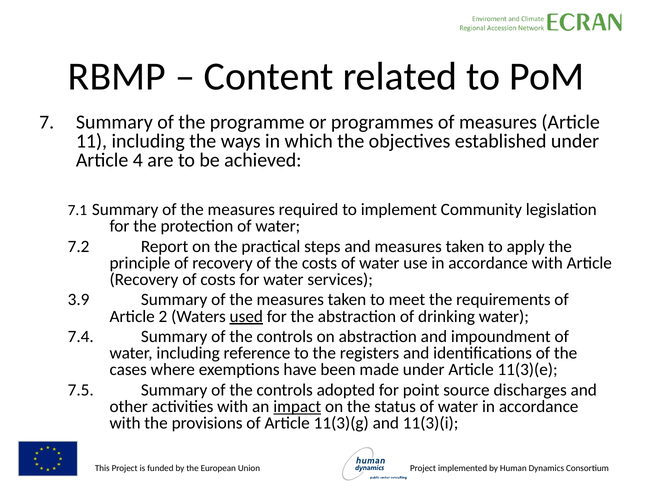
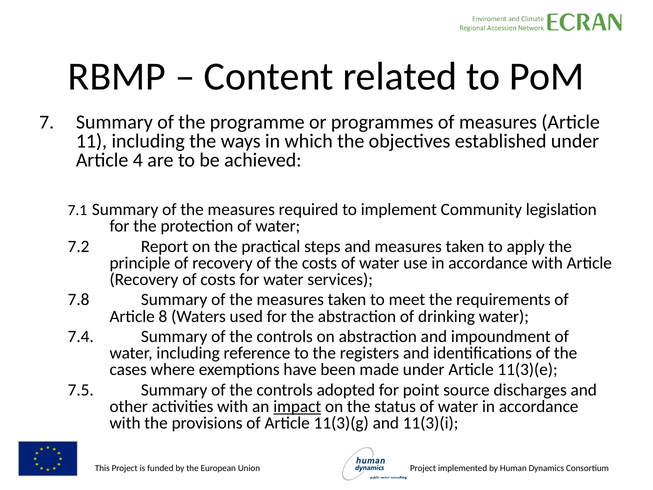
3.9: 3.9 -> 7.8 (79, 300)
2: 2 -> 8 (163, 316)
used underline: present -> none (246, 316)
